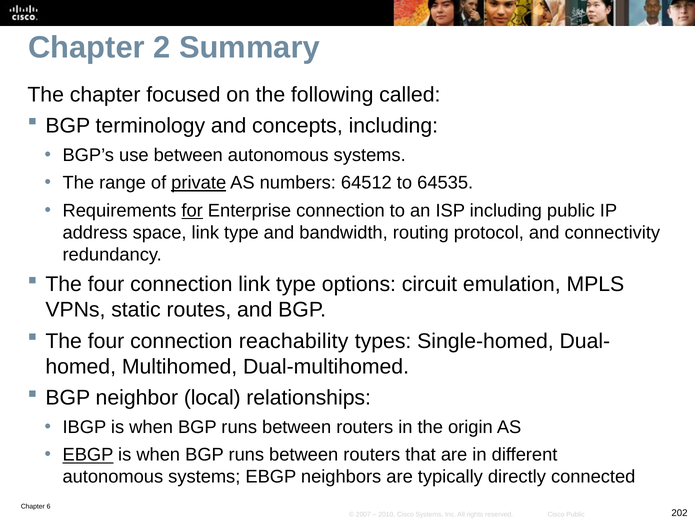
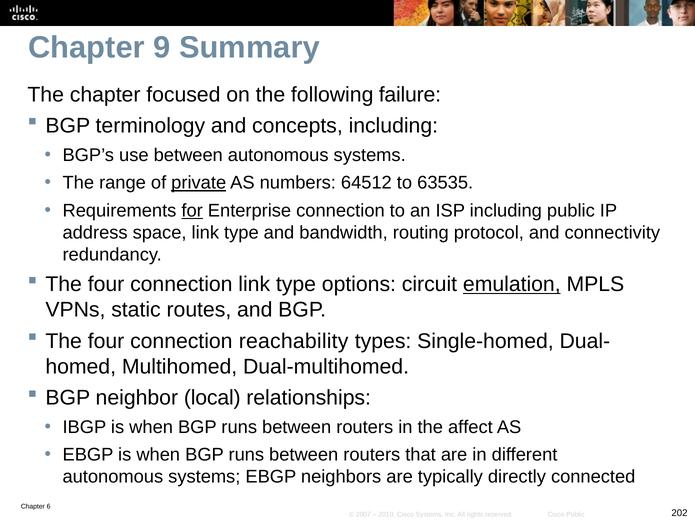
2: 2 -> 9 (162, 48)
called: called -> failure (410, 95)
64535: 64535 -> 63535 (445, 183)
emulation underline: none -> present (512, 285)
origin: origin -> affect (470, 427)
EBGP underline: present -> none (88, 455)
